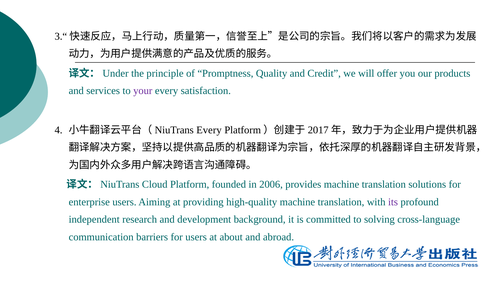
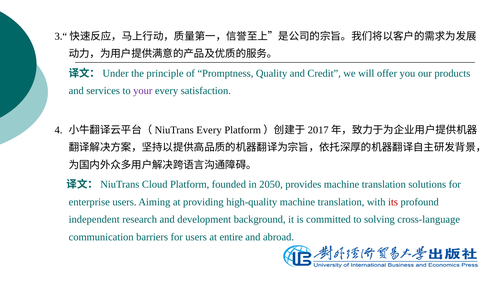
2006: 2006 -> 2050 (271, 185)
its colour: purple -> red (393, 202)
about: about -> entire (231, 237)
